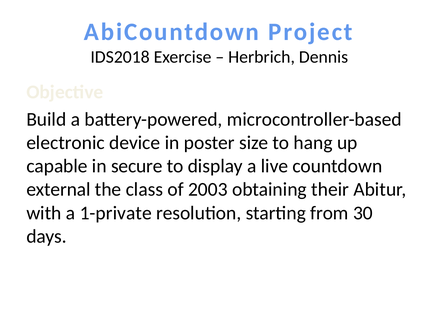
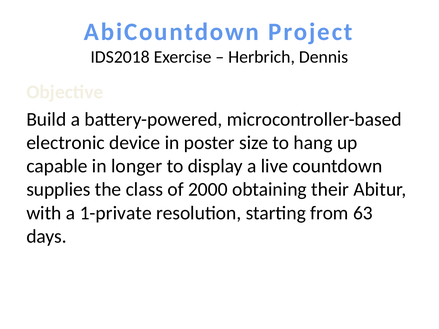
secure: secure -> longer (137, 166)
external: external -> supplies (58, 190)
2003: 2003 -> 2000 (208, 190)
30: 30 -> 63 (363, 213)
